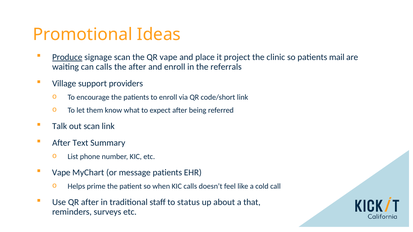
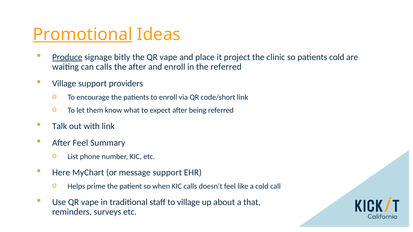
Promotional underline: none -> present (83, 34)
signage scan: scan -> bitly (122, 57)
patients mail: mail -> cold (337, 57)
the referrals: referrals -> referred (226, 67)
out scan: scan -> with (92, 126)
After Text: Text -> Feel (80, 143)
Vape: Vape -> Here (61, 173)
message patients: patients -> support (167, 173)
Use QR after: after -> vape (90, 202)
to status: status -> village (189, 202)
